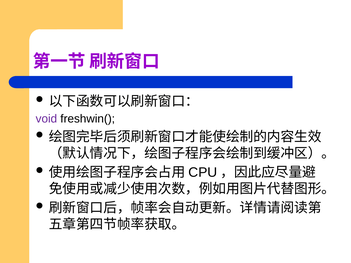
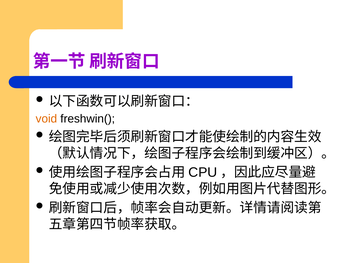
void colour: purple -> orange (46, 119)
